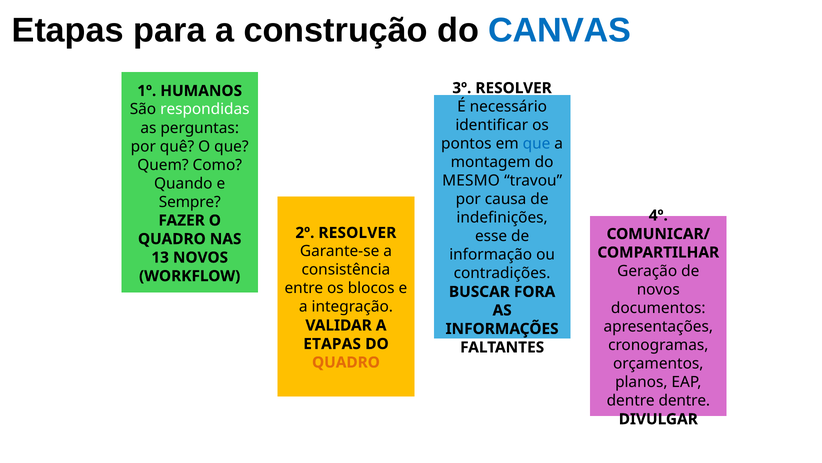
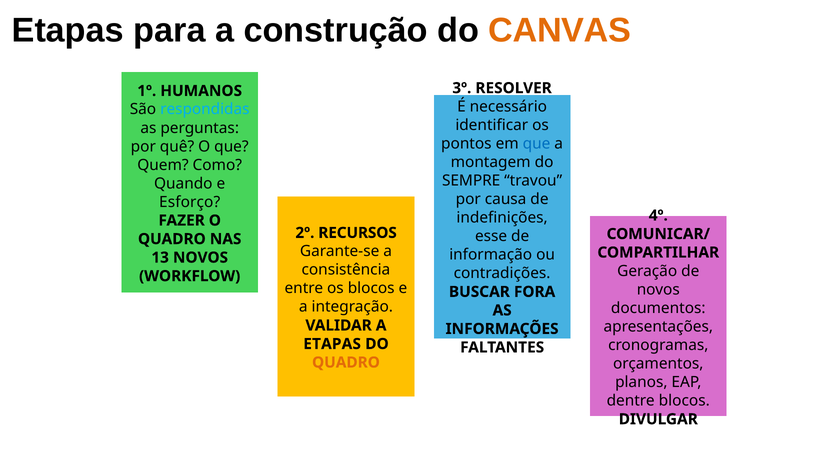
CANVAS colour: blue -> orange (560, 30)
respondidas colour: white -> light blue (205, 109)
MESMO: MESMO -> SEMPRE (471, 180)
Sempre: Sempre -> Esforço (190, 202)
2º RESOLVER: RESOLVER -> RECURSOS (358, 233)
dentre dentre: dentre -> blocos (684, 400)
